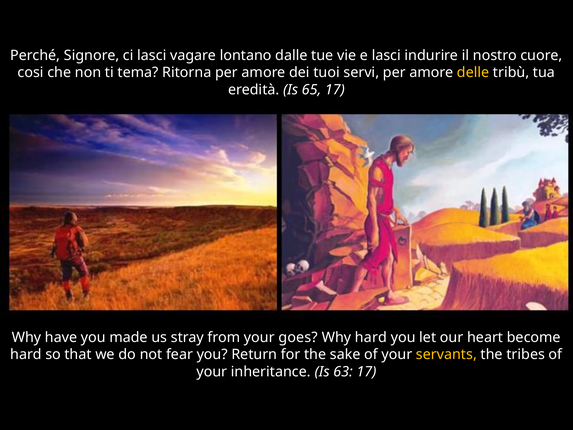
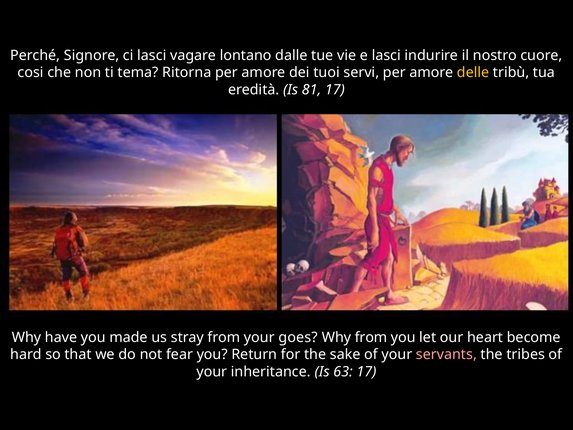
65: 65 -> 81 (311, 90)
Why hard: hard -> from (371, 337)
servants colour: yellow -> pink (446, 354)
